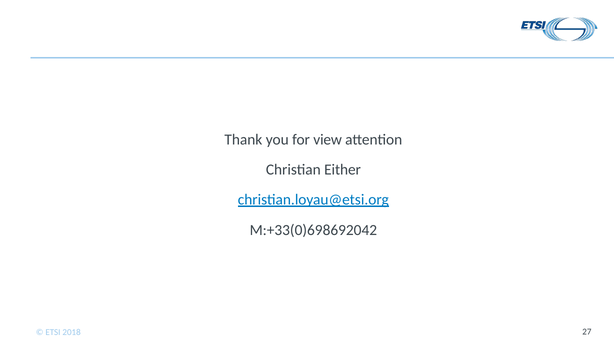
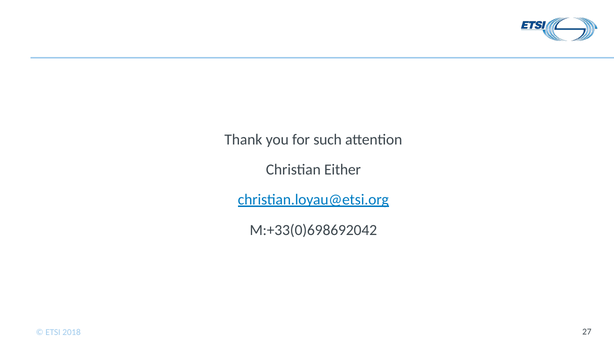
view: view -> such (328, 139)
